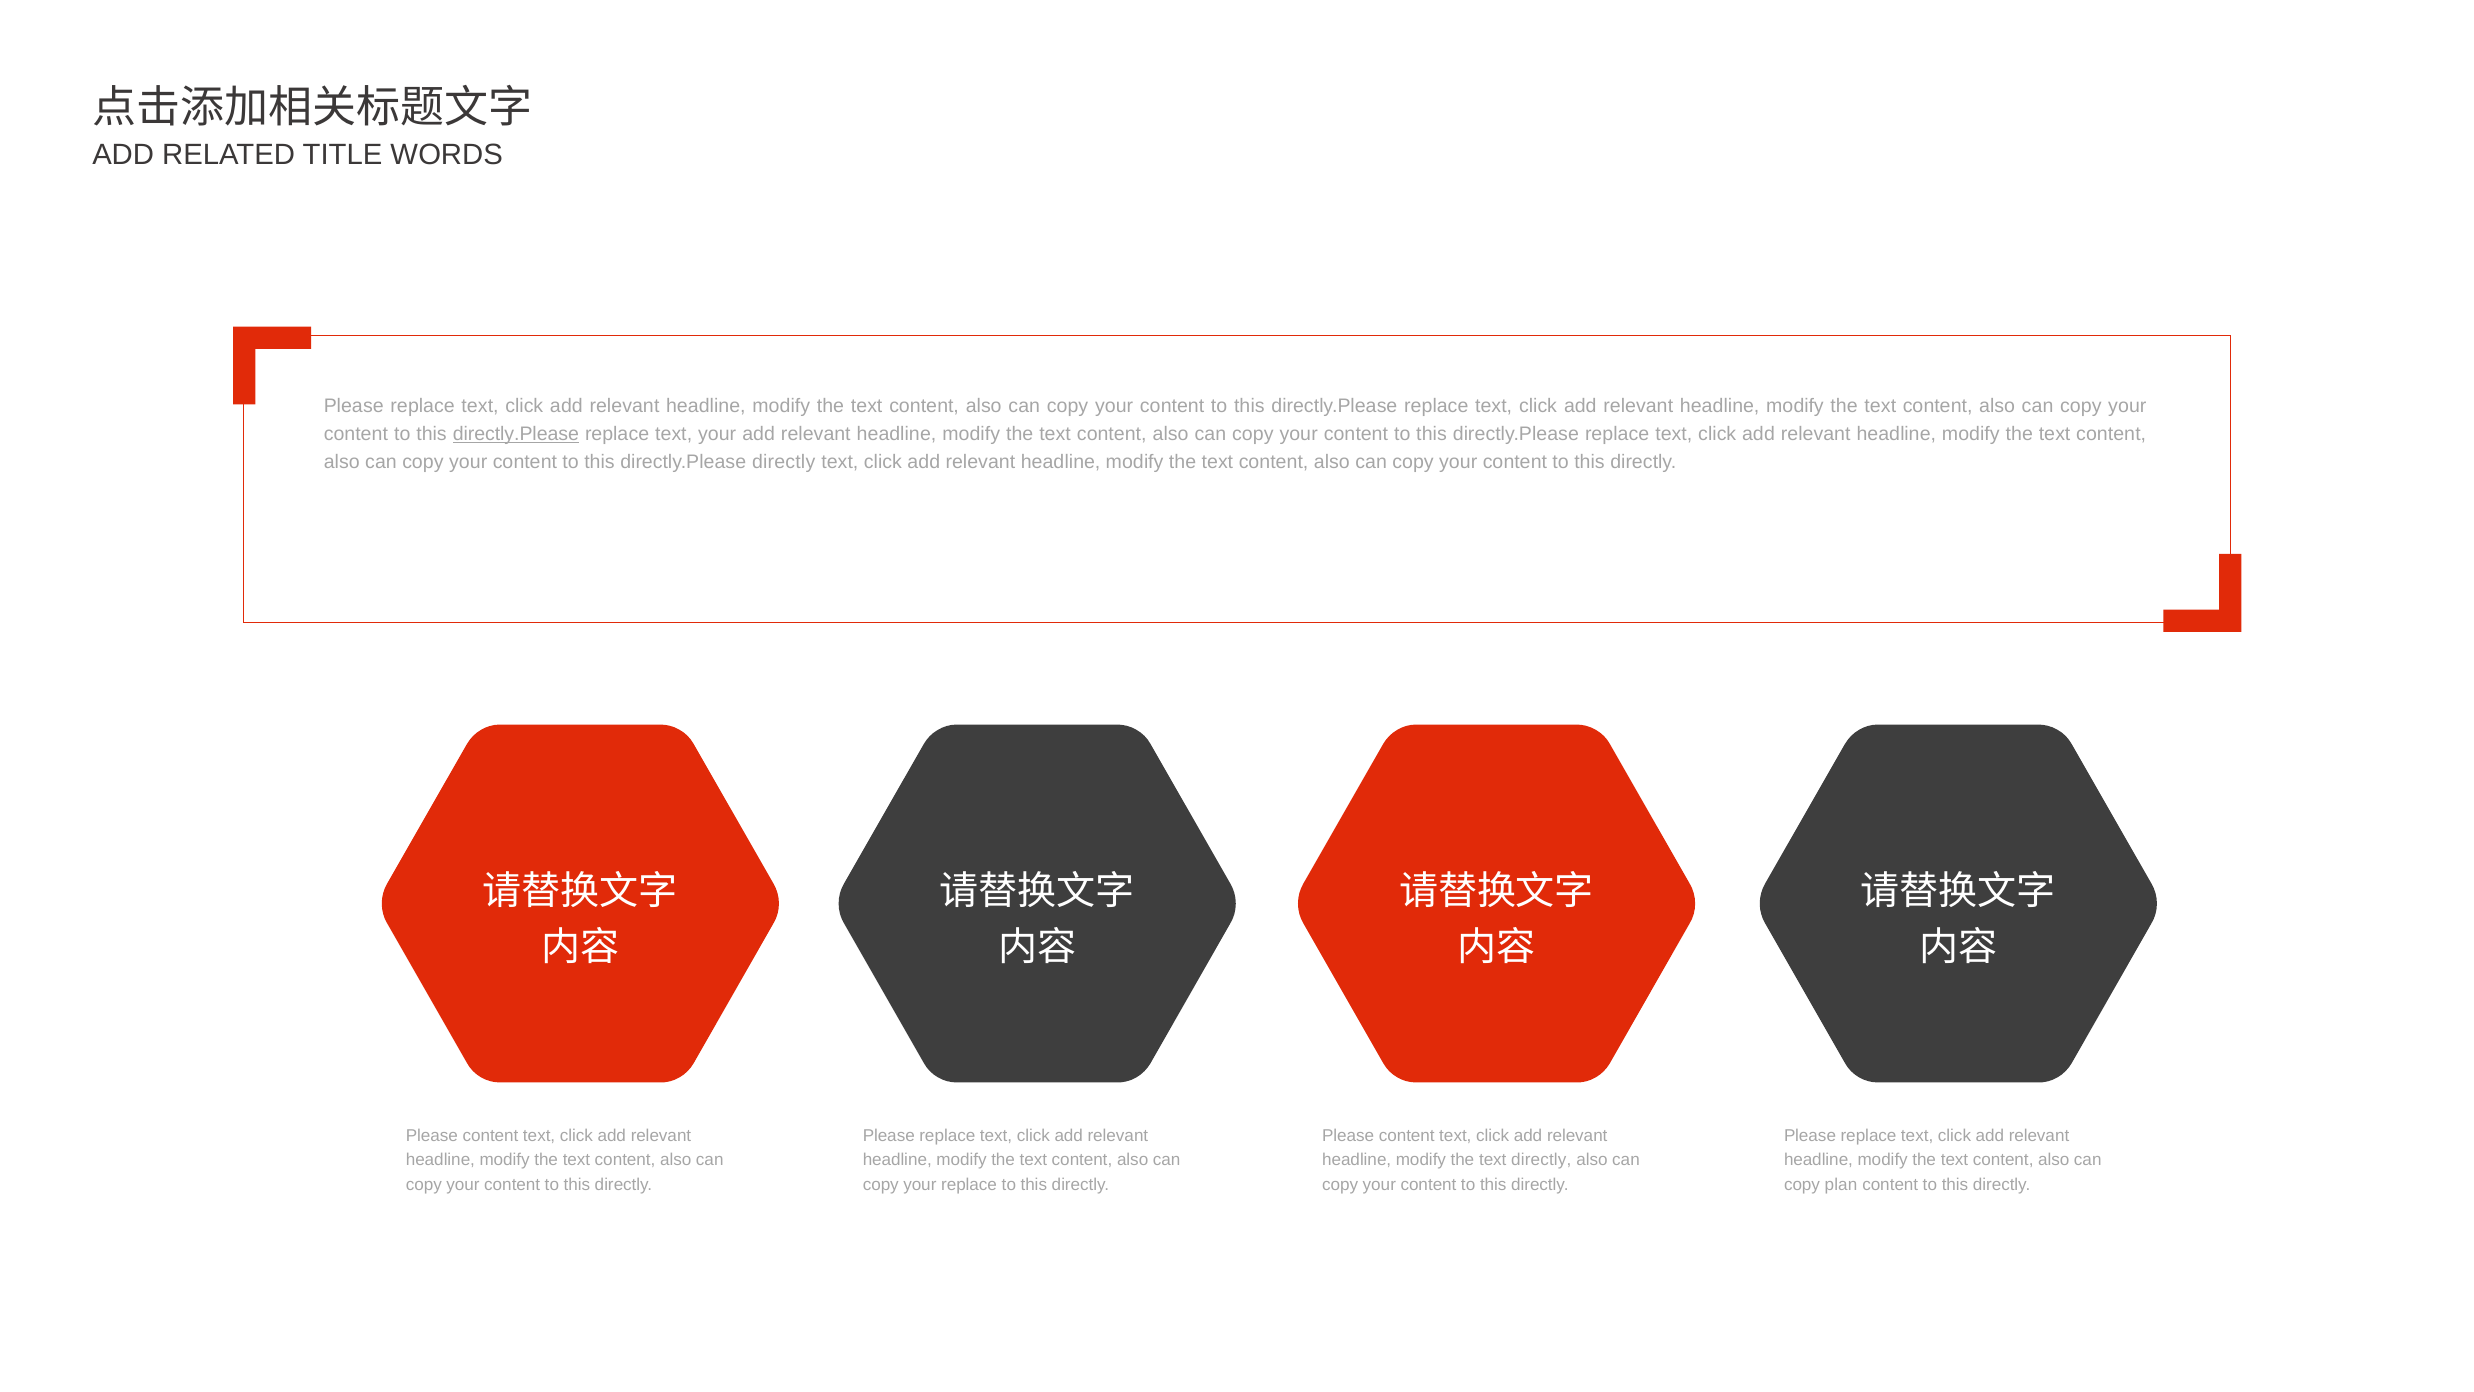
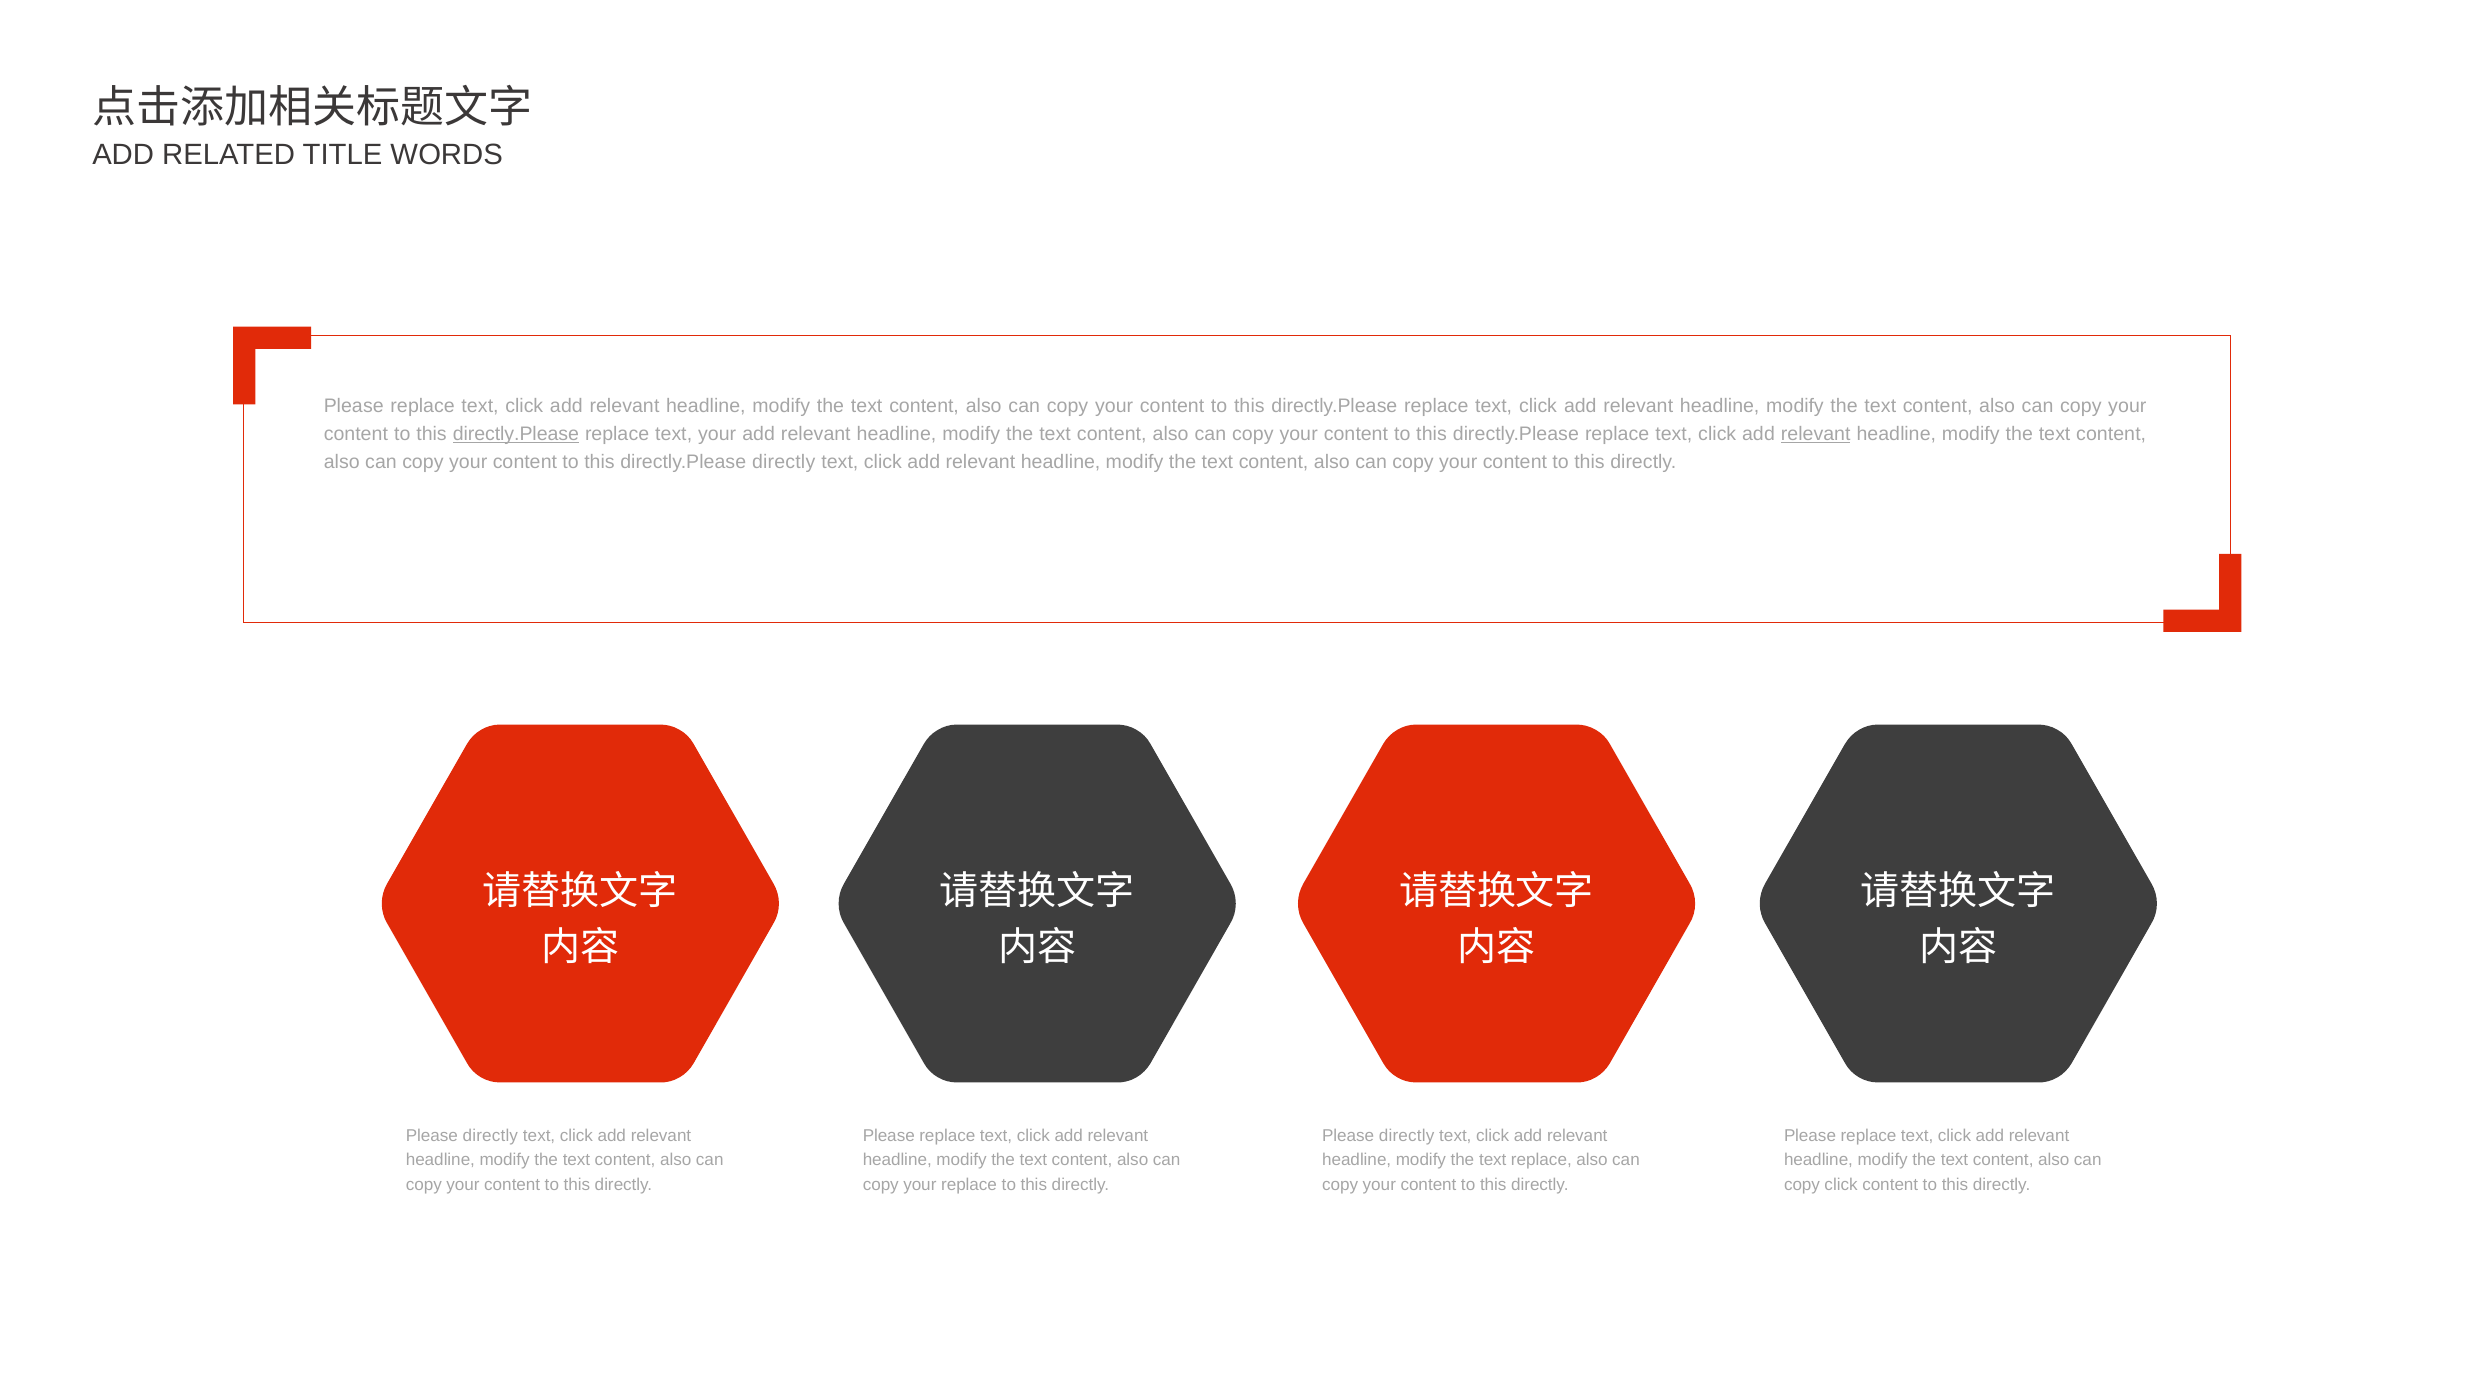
relevant underline: none -> present (1816, 434)
content: content -> directly (490, 1135)
content: content -> directly (1407, 1135)
text directly: directly -> replace (1541, 1160)
copy plan: plan -> click (1841, 1184)
